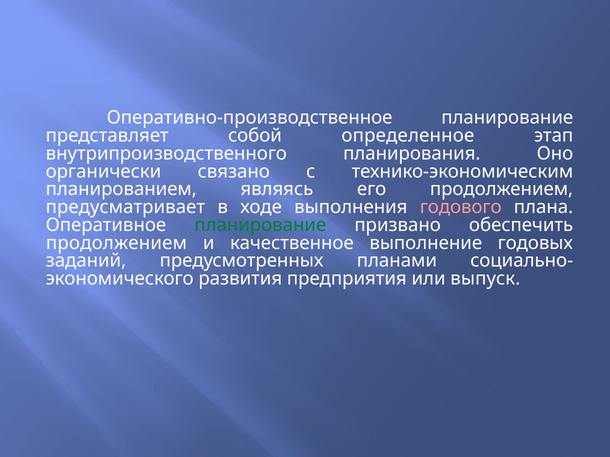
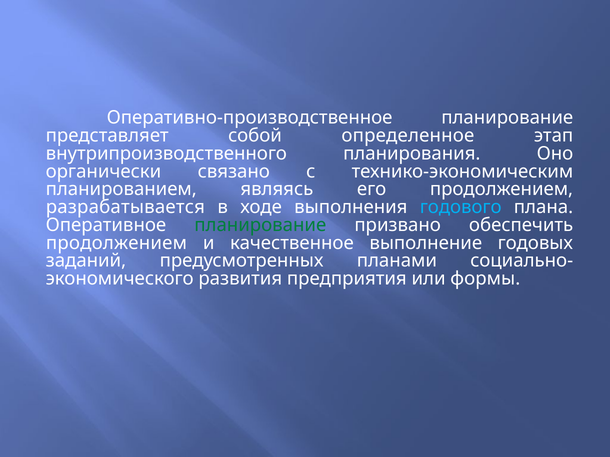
предусматривает: предусматривает -> разрабатывается (125, 207)
годового colour: pink -> light blue (461, 207)
выпуск: выпуск -> формы (485, 279)
